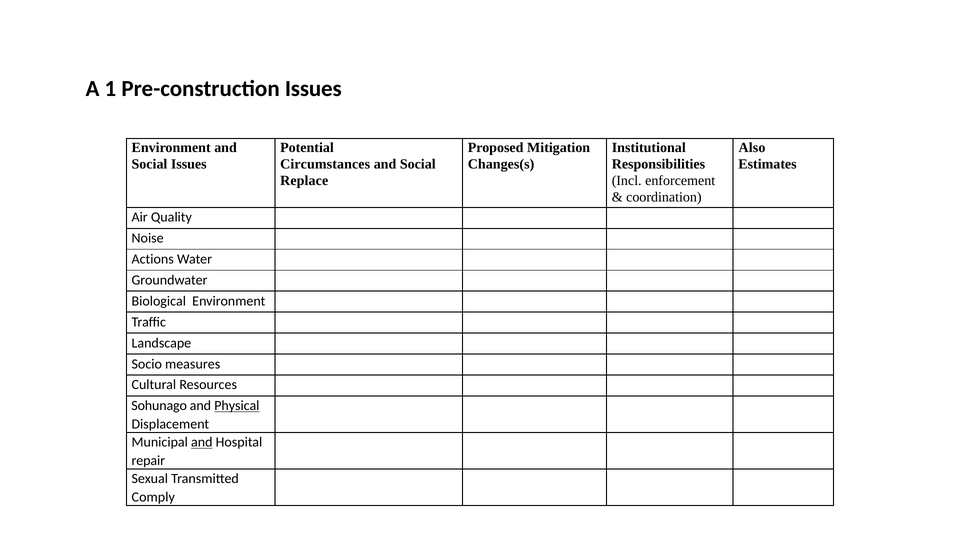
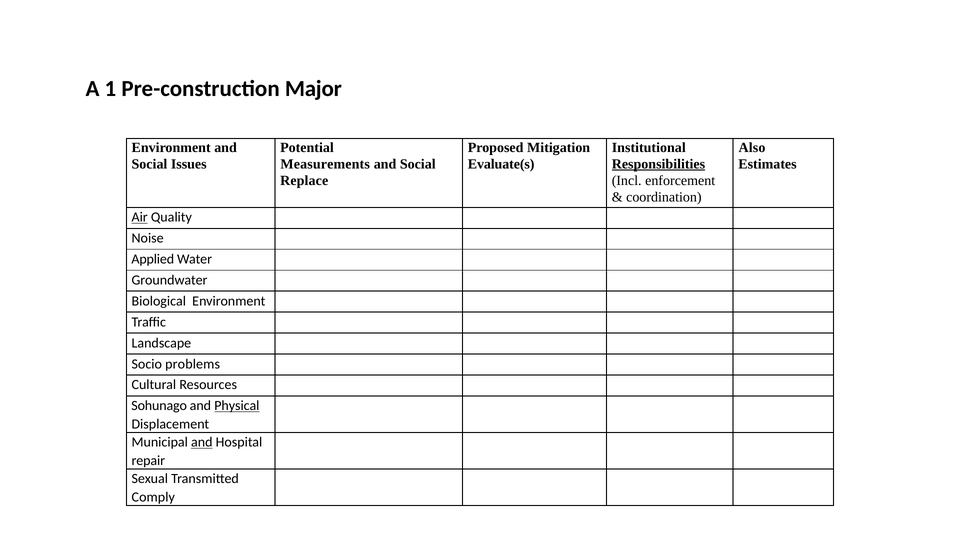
Pre-construction Issues: Issues -> Major (313, 89)
Circumstances: Circumstances -> Measurements (325, 164)
Changes(s: Changes(s -> Evaluate(s (501, 164)
Responsibilities underline: none -> present (658, 164)
Air underline: none -> present (140, 217)
Actions: Actions -> Applied (153, 259)
measures: measures -> problems (193, 364)
